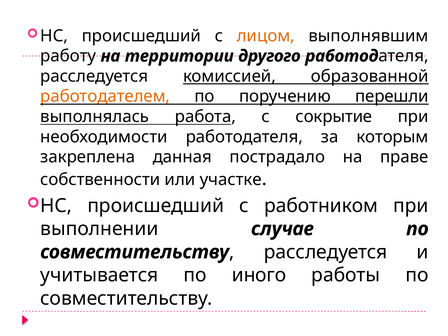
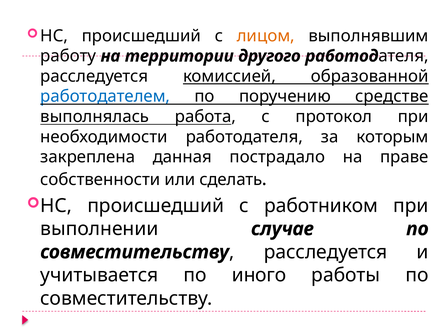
работодателем colour: orange -> blue (105, 96)
перешли: перешли -> средстве (392, 96)
сокрытие: сокрытие -> протокол (334, 117)
участке: участке -> сделать (231, 180)
